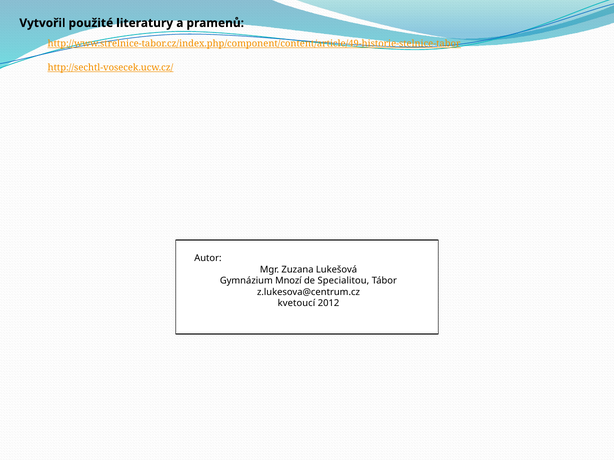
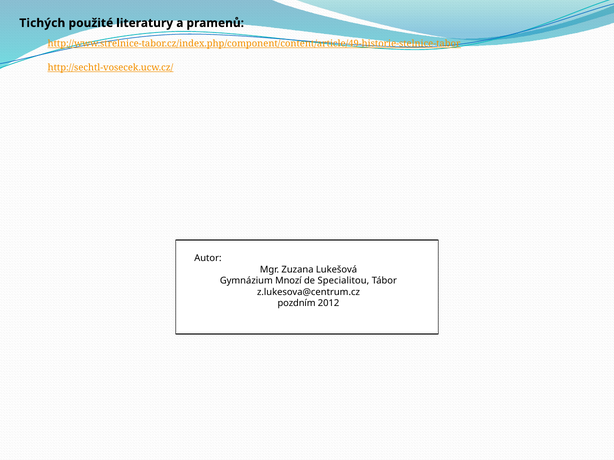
Vytvořil: Vytvořil -> Tichých (42, 23)
kvetoucí: kvetoucí -> pozdním (297, 304)
